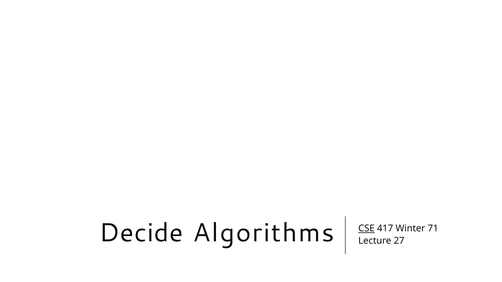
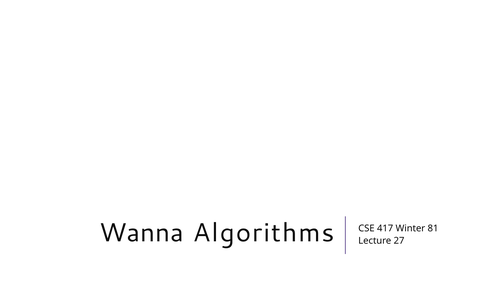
Decide: Decide -> Wanna (141, 233)
CSE underline: present -> none (366, 229)
71: 71 -> 81 (433, 229)
